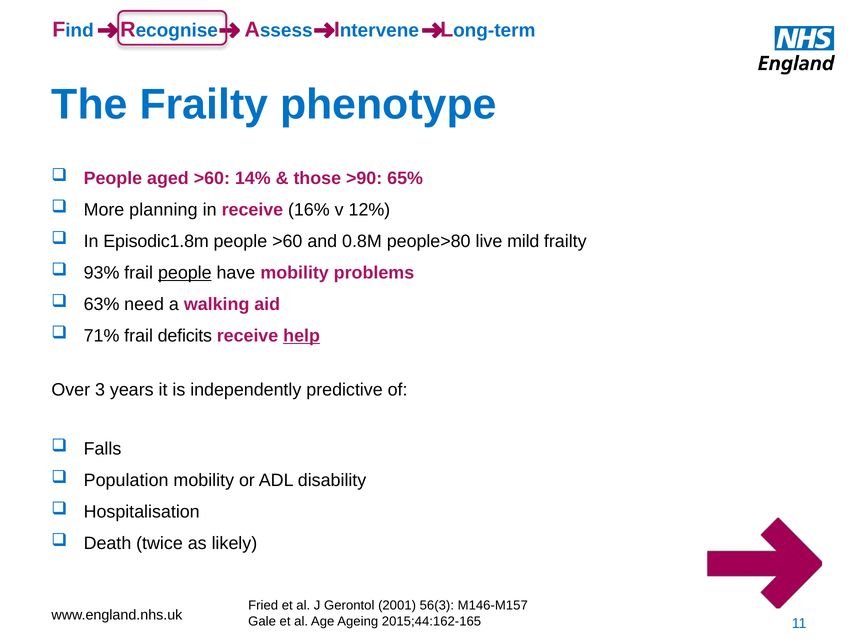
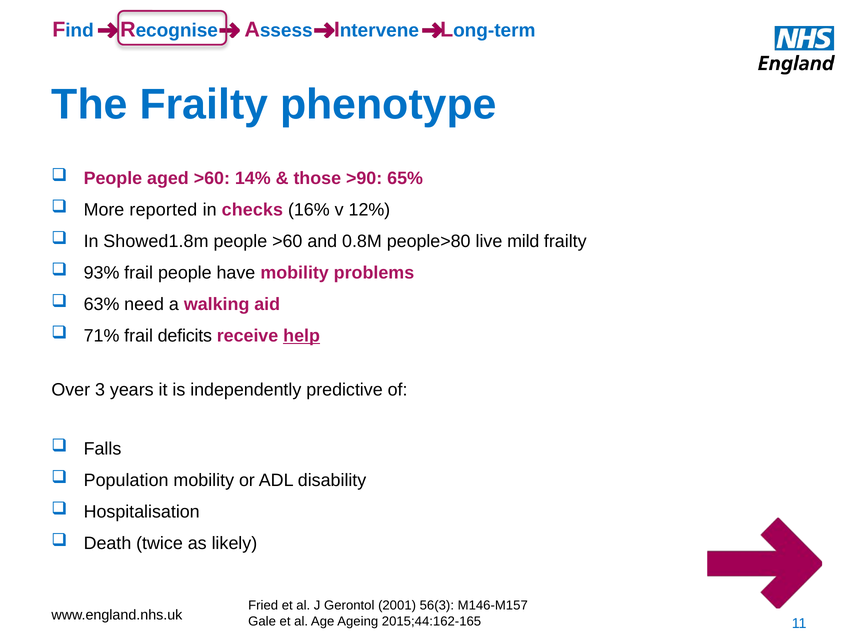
planning: planning -> reported (163, 210)
in receive: receive -> checks (252, 210)
Episodic1.8m: Episodic1.8m -> Showed1.8m (156, 241)
people underline: present -> none (185, 273)
